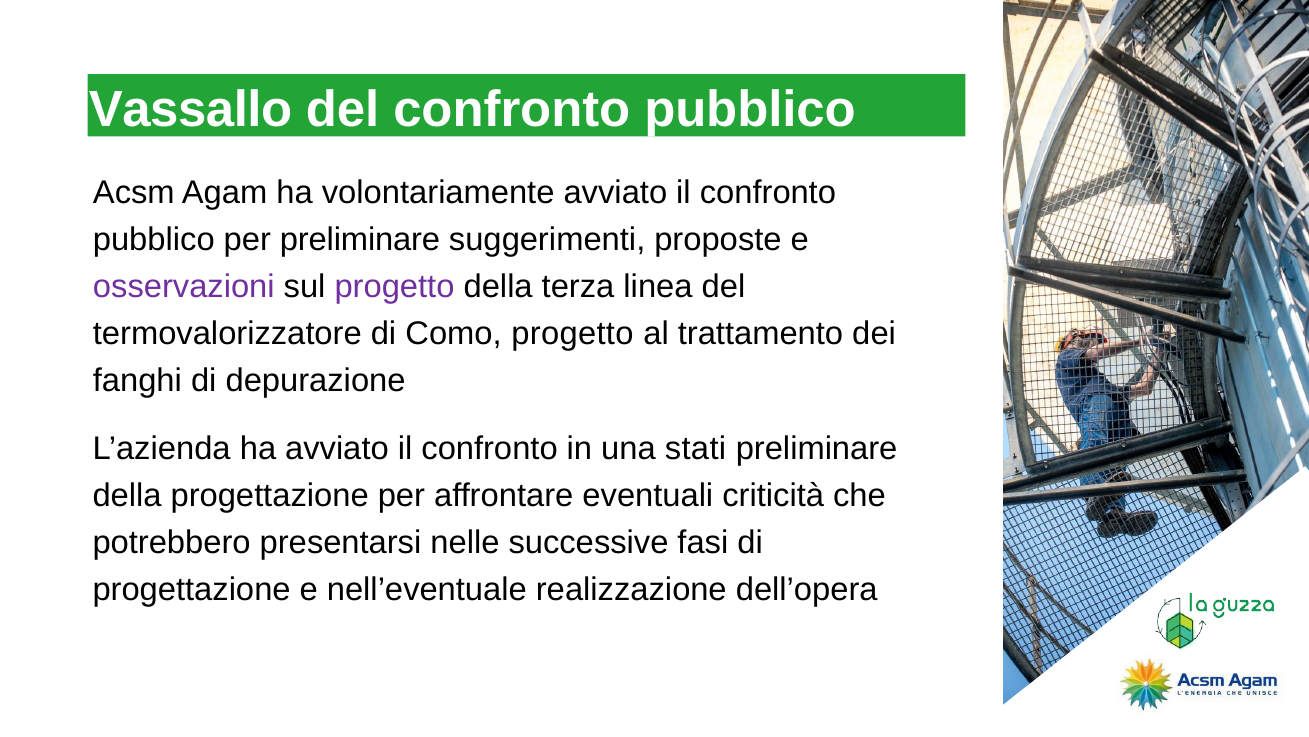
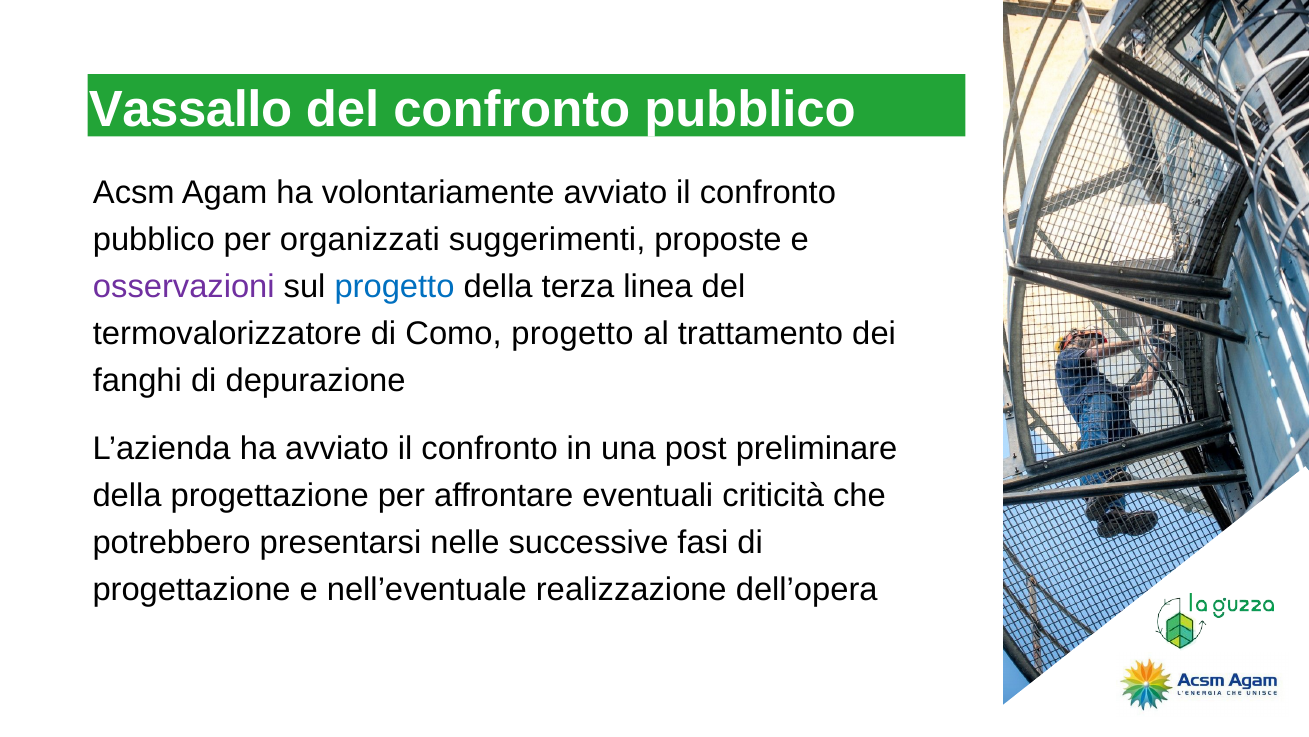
per preliminare: preliminare -> organizzati (360, 240)
progetto colour: purple -> blue (395, 287)
stati: stati -> post (696, 448)
